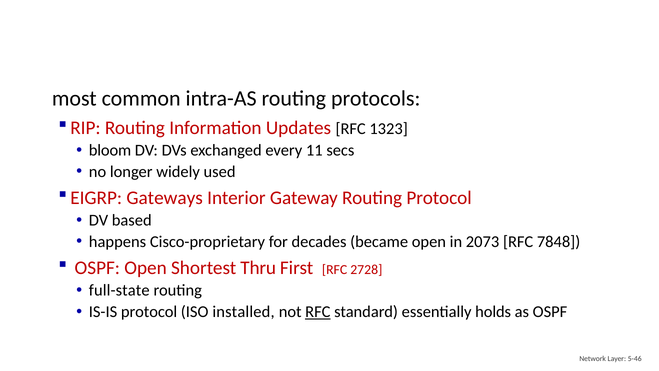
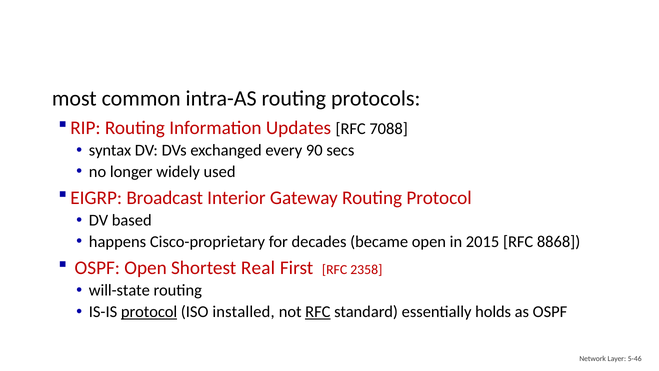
1323: 1323 -> 7088 (389, 128)
bloom: bloom -> syntax (110, 150)
11: 11 -> 90 (314, 150)
Gateways: Gateways -> Broadcast (165, 198)
2073: 2073 -> 2015 (483, 241)
7848: 7848 -> 8868 (559, 241)
Thru: Thru -> Real (258, 268)
2728: 2728 -> 2358 (366, 269)
full-state: full-state -> will-state (119, 290)
protocol underline: none -> present (149, 312)
